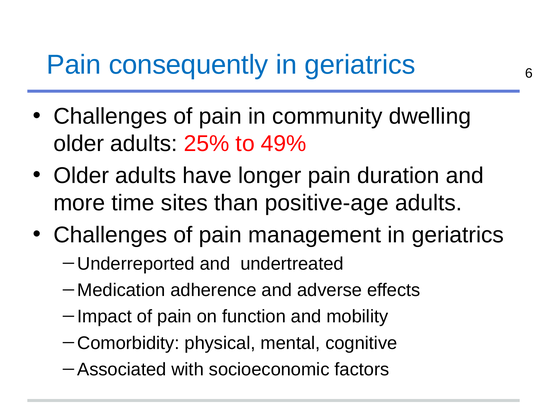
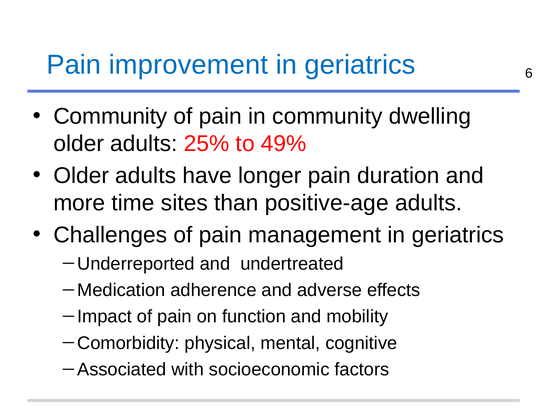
consequently: consequently -> improvement (188, 65)
Challenges: Challenges -> Community (110, 116)
